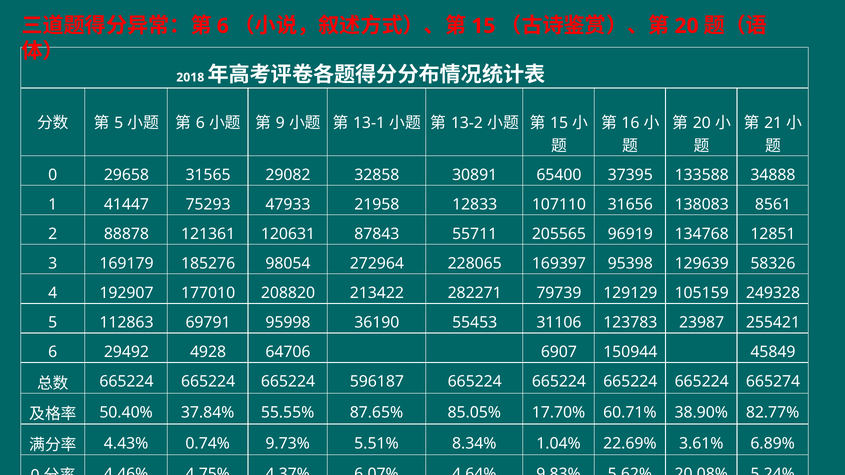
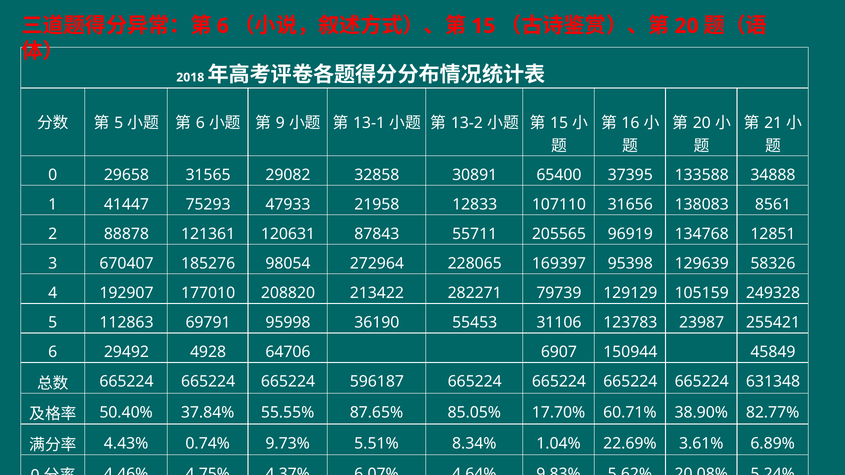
169179: 169179 -> 670407 (127, 264)
665274: 665274 -> 631348 (773, 382)
